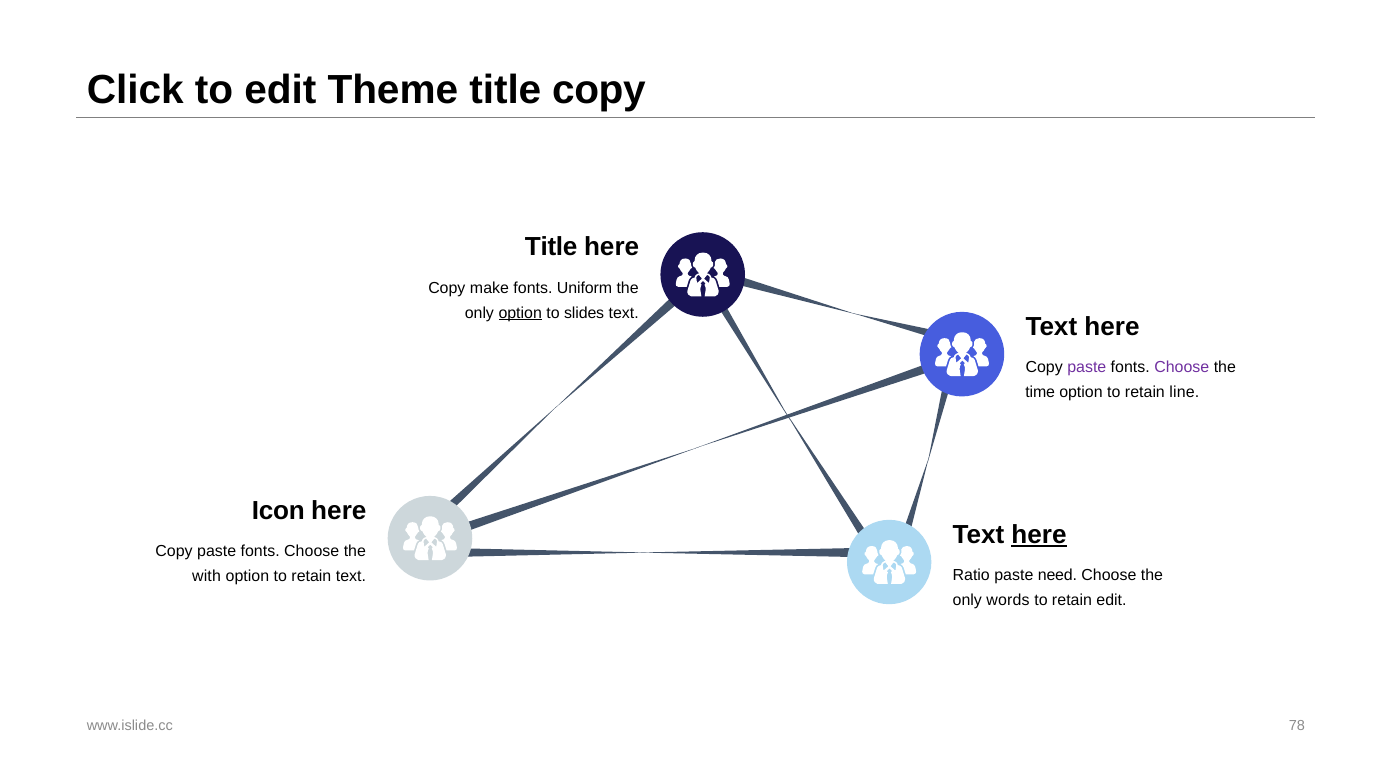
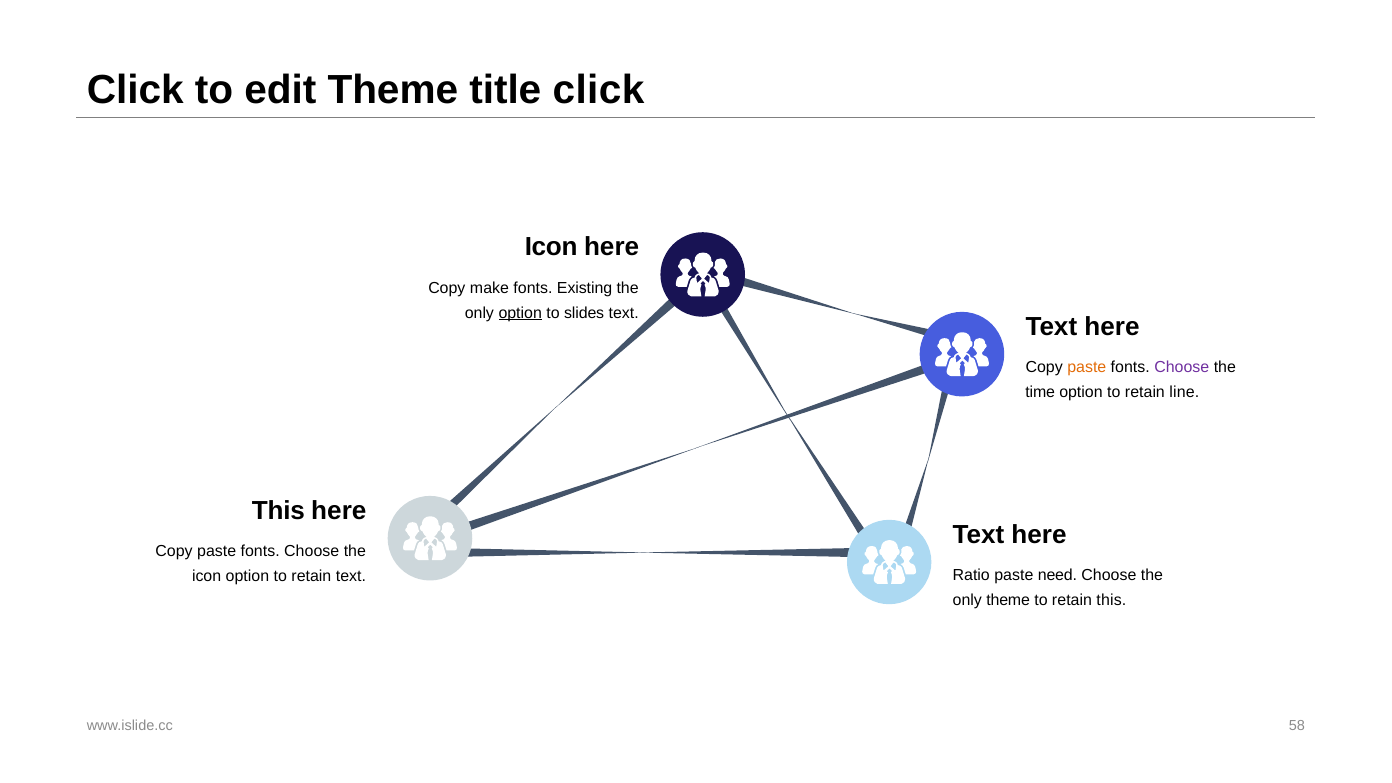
title copy: copy -> click (598, 90)
Title: Title -> Icon (551, 247)
Uniform: Uniform -> Existing (585, 288)
paste colour: purple -> orange (1087, 368)
Icon: Icon -> This (278, 511)
here underline: present -> none (1039, 535)
with: with -> icon (207, 577)
only words: words -> theme (1008, 601)
retain edit: edit -> this (1111, 601)
78: 78 -> 58 (1297, 725)
